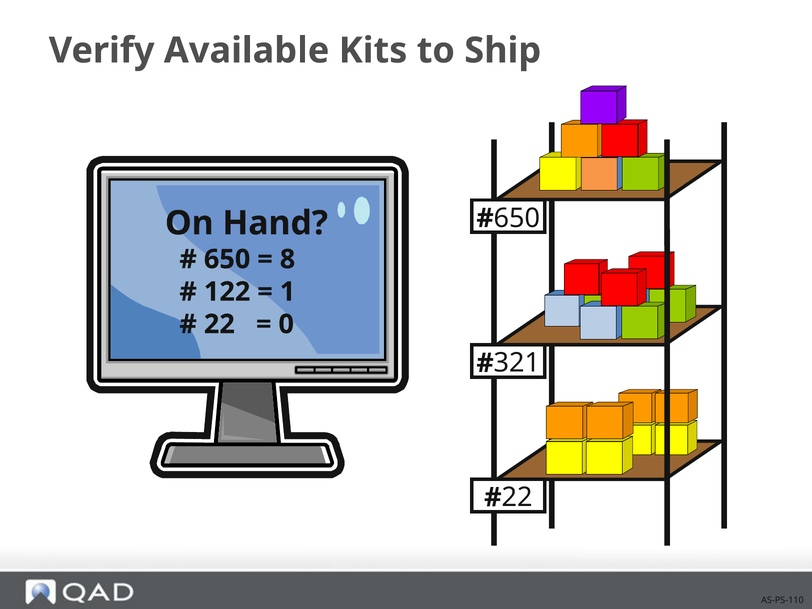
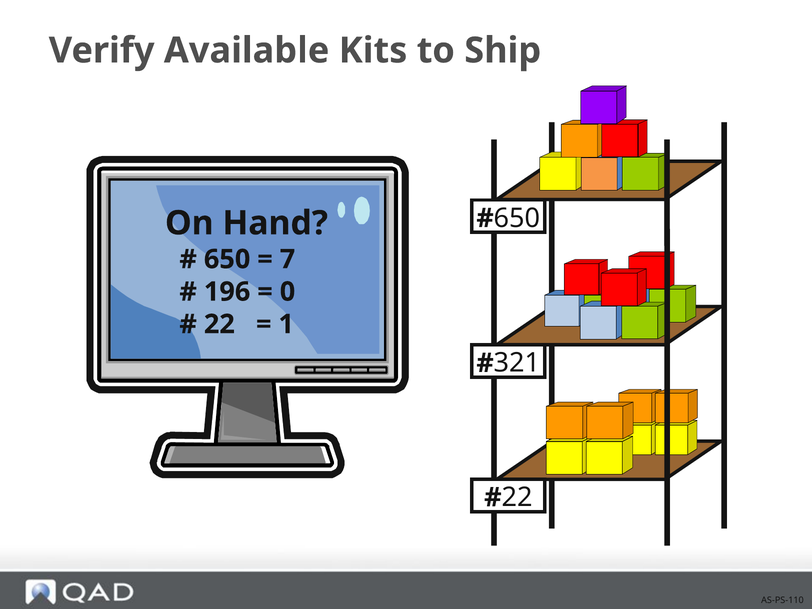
8: 8 -> 7 (288, 259)
122: 122 -> 196 (227, 292)
1: 1 -> 0 (288, 292)
0: 0 -> 1 (286, 324)
